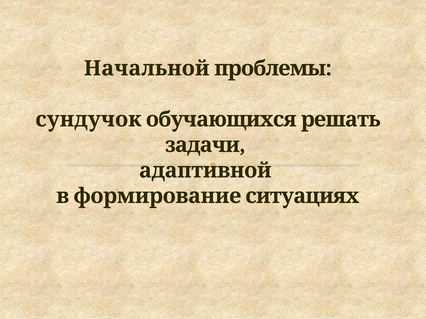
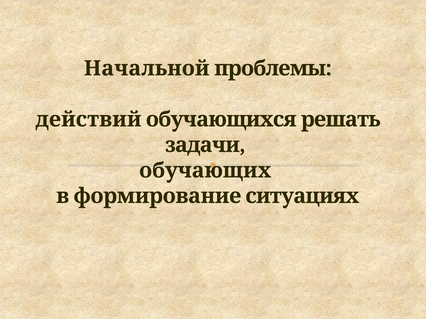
сундучок: сундучок -> действий (88, 120)
адаптивной: адаптивной -> обучающих (205, 171)
